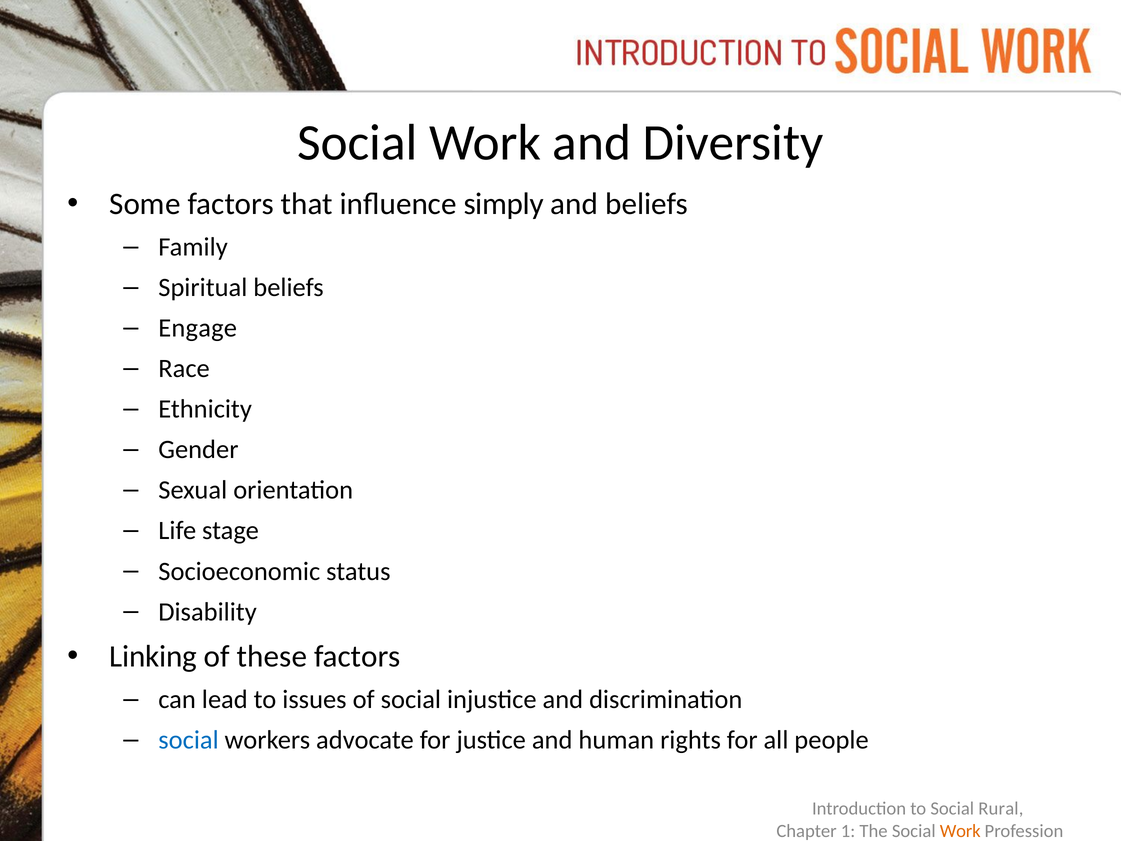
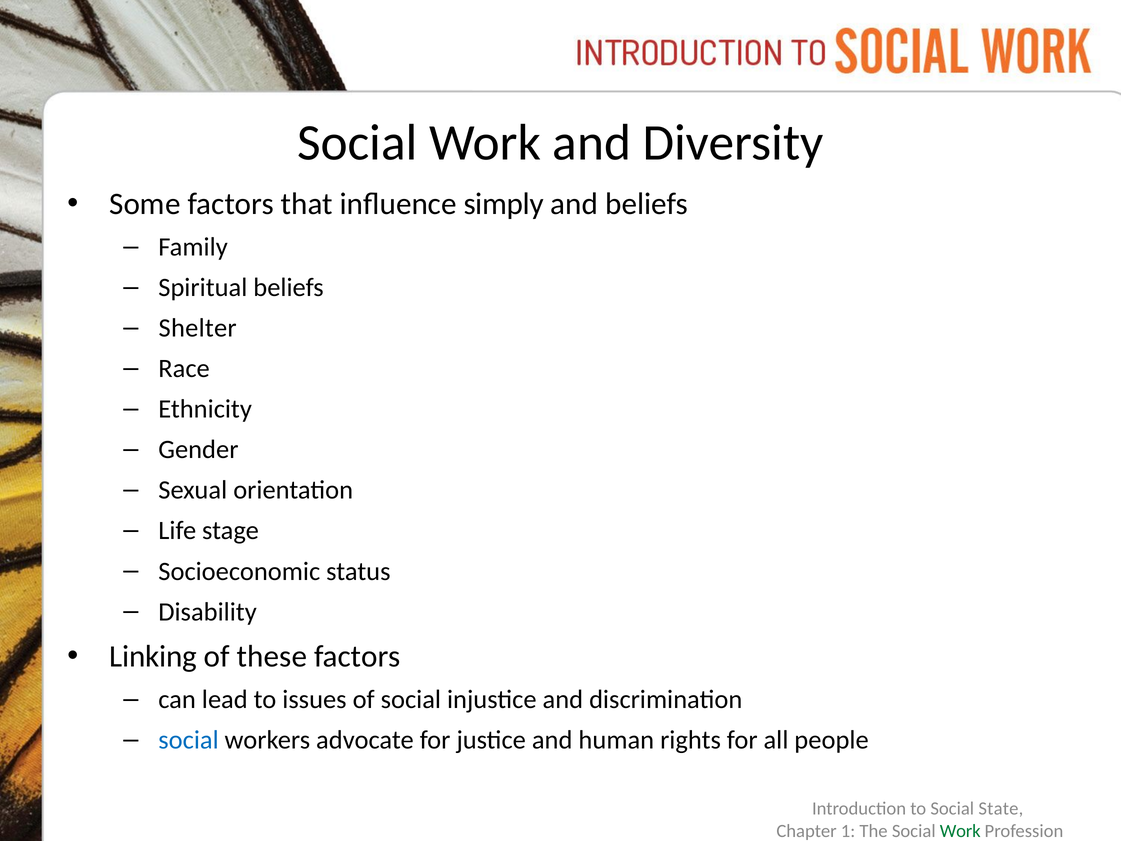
Engage: Engage -> Shelter (198, 328)
Rural: Rural -> State (1001, 808)
Work colour: orange -> green (960, 831)
